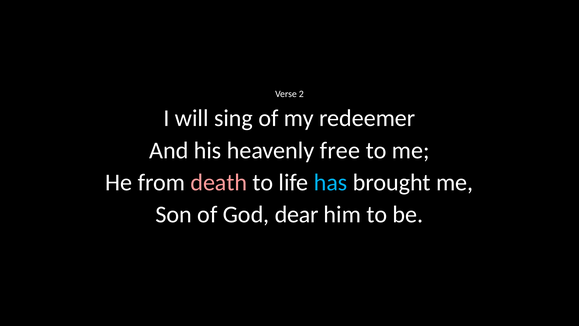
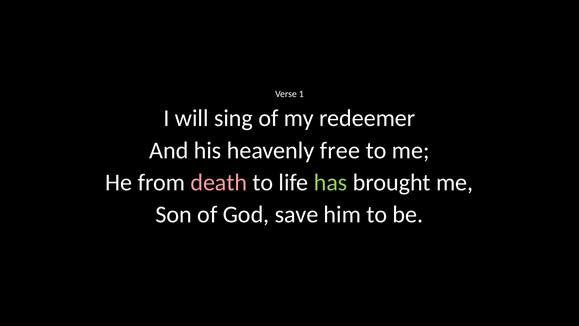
2: 2 -> 1 (301, 94)
has colour: light blue -> light green (331, 182)
dear: dear -> save (297, 214)
